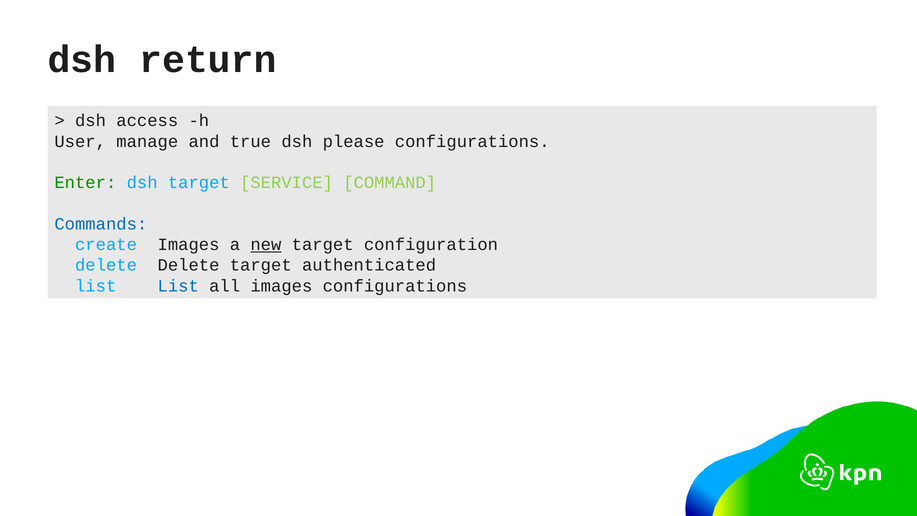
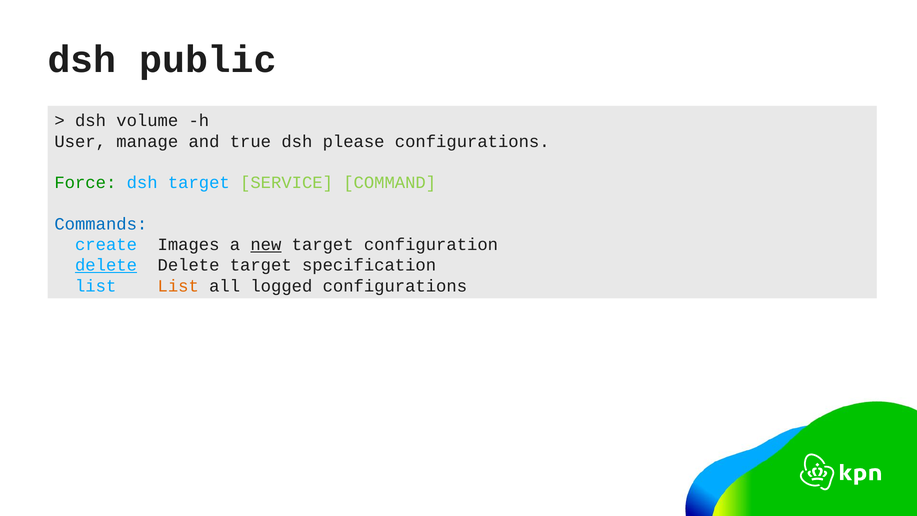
return: return -> public (208, 60)
access: access -> volume (147, 121)
Enter: Enter -> Force (85, 183)
delete underline: none -> present (106, 265)
authenticated: authenticated -> specification (369, 265)
List colour: blue -> orange (178, 286)
all images: images -> logged (281, 286)
